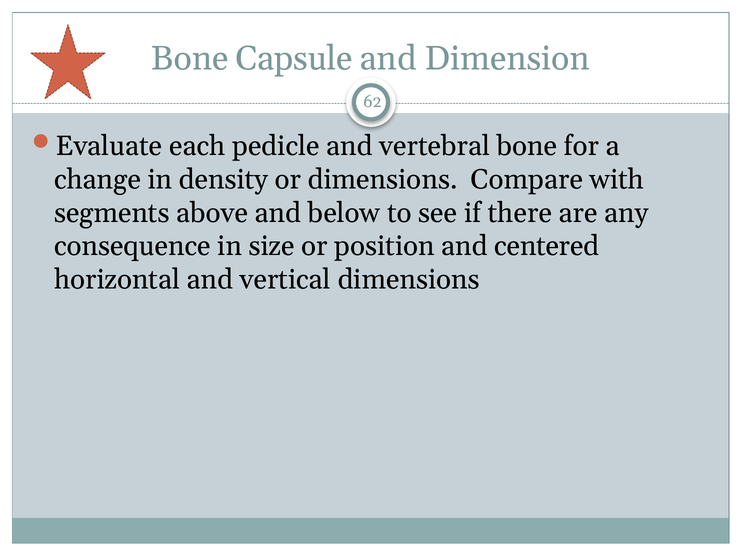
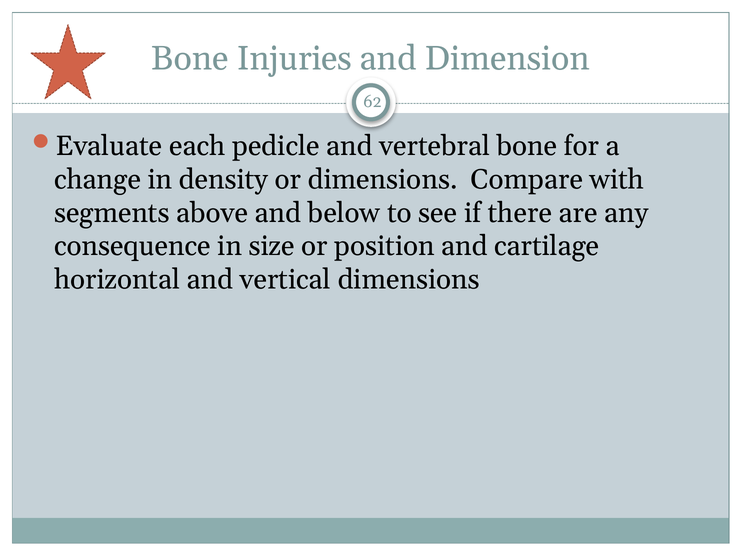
Capsule: Capsule -> Injuries (294, 58)
centered: centered -> cartilage (547, 247)
